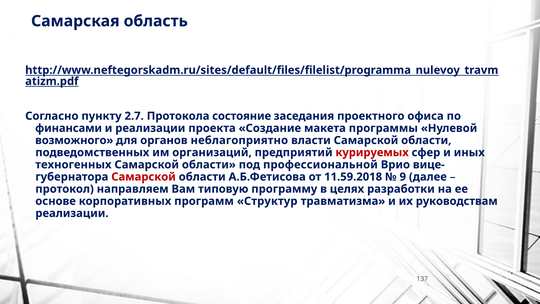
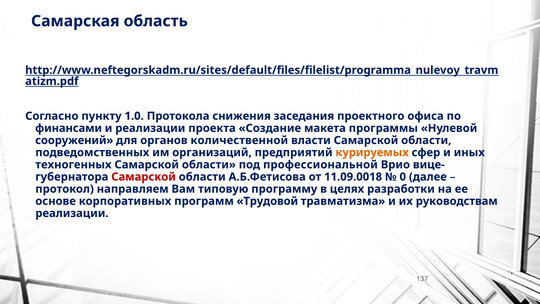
2.7: 2.7 -> 1.0 (134, 116)
состояние: состояние -> снижения (242, 116)
возможного: возможного -> сооружений (74, 140)
неблагоприятно: неблагоприятно -> количественной (239, 140)
курируемых colour: red -> orange (372, 152)
11.59.2018: 11.59.2018 -> 11.09.0018 (353, 177)
9: 9 -> 0 (403, 177)
Структур: Структур -> Трудовой (267, 201)
